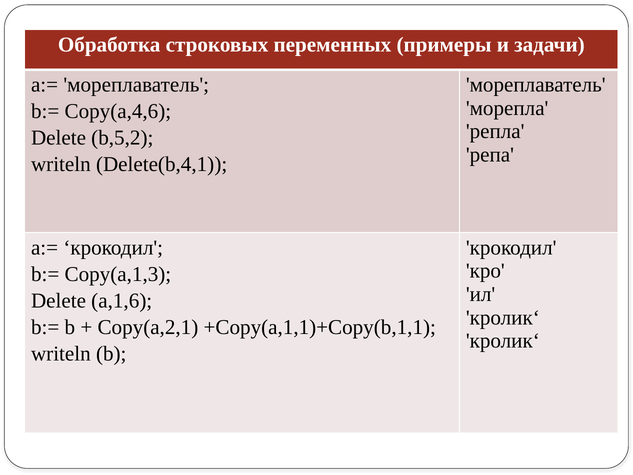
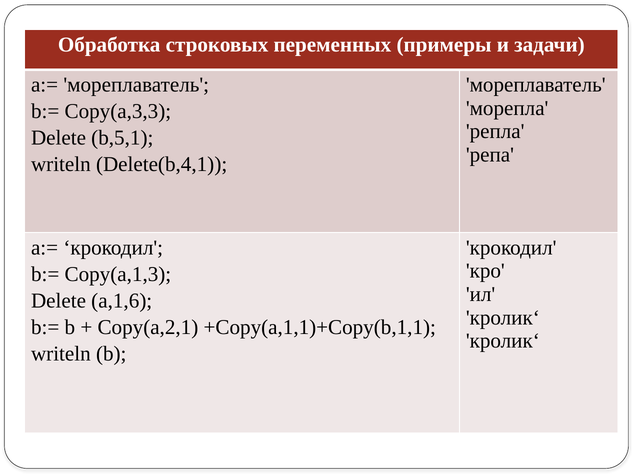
Copy(a,4,6: Copy(a,4,6 -> Copy(a,3,3 (118, 111)
b,5,2: b,5,2 -> b,5,1 (122, 138)
